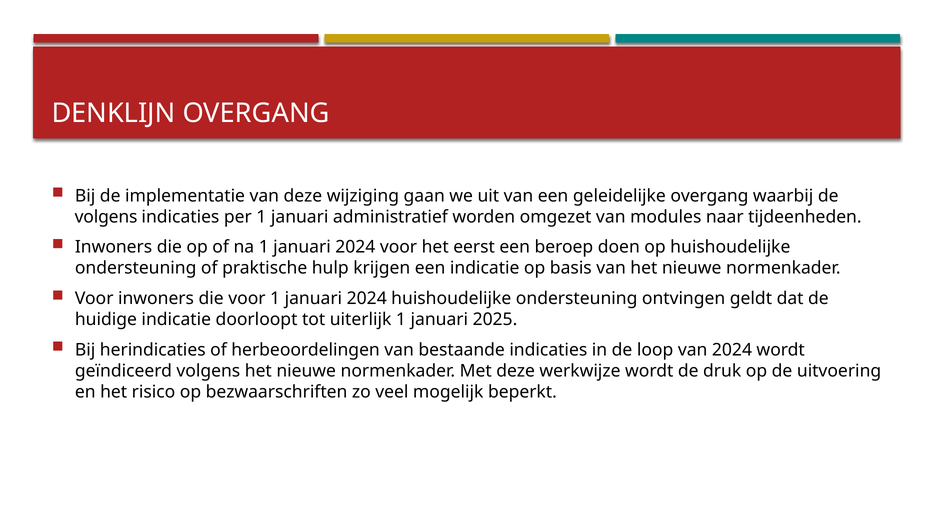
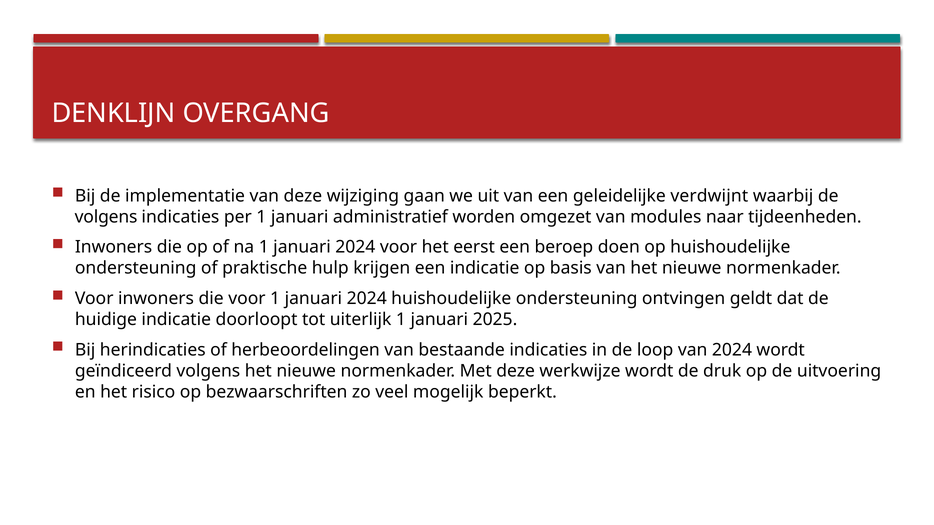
geleidelijke overgang: overgang -> verdwijnt (709, 196)
